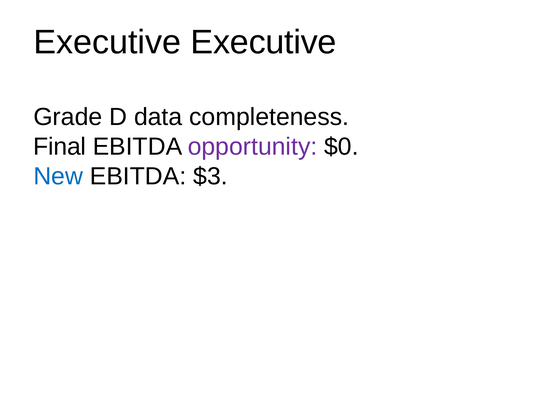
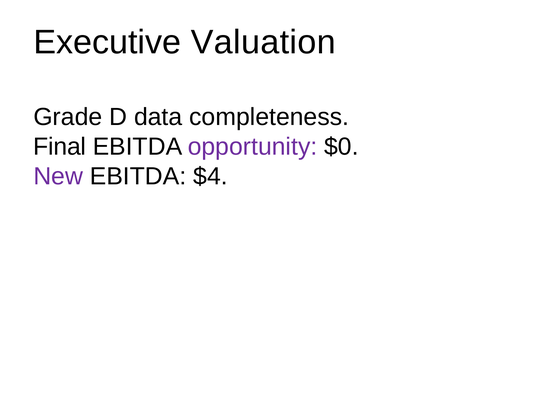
Executive Executive: Executive -> Valuation (263, 42)
New colour: blue -> purple (58, 177)
$3: $3 -> $4 (211, 177)
